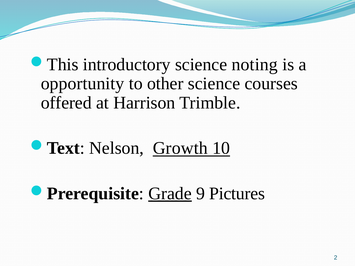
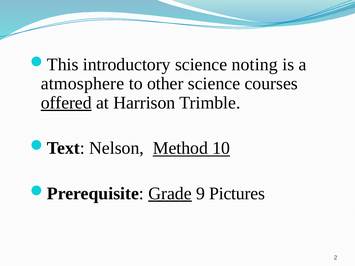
opportunity: opportunity -> atmosphere (82, 84)
offered underline: none -> present (66, 103)
Growth: Growth -> Method (180, 148)
